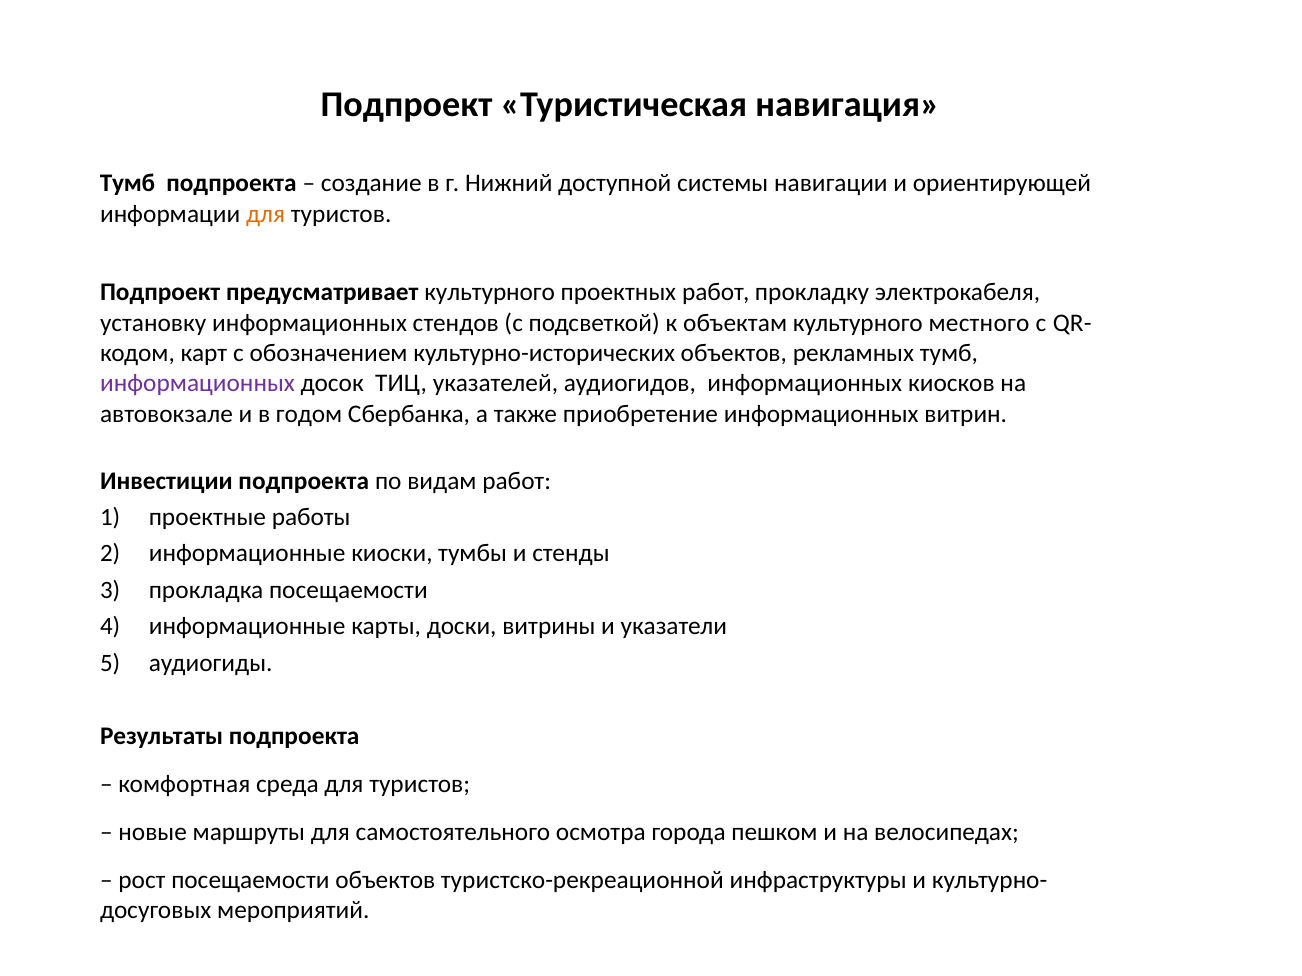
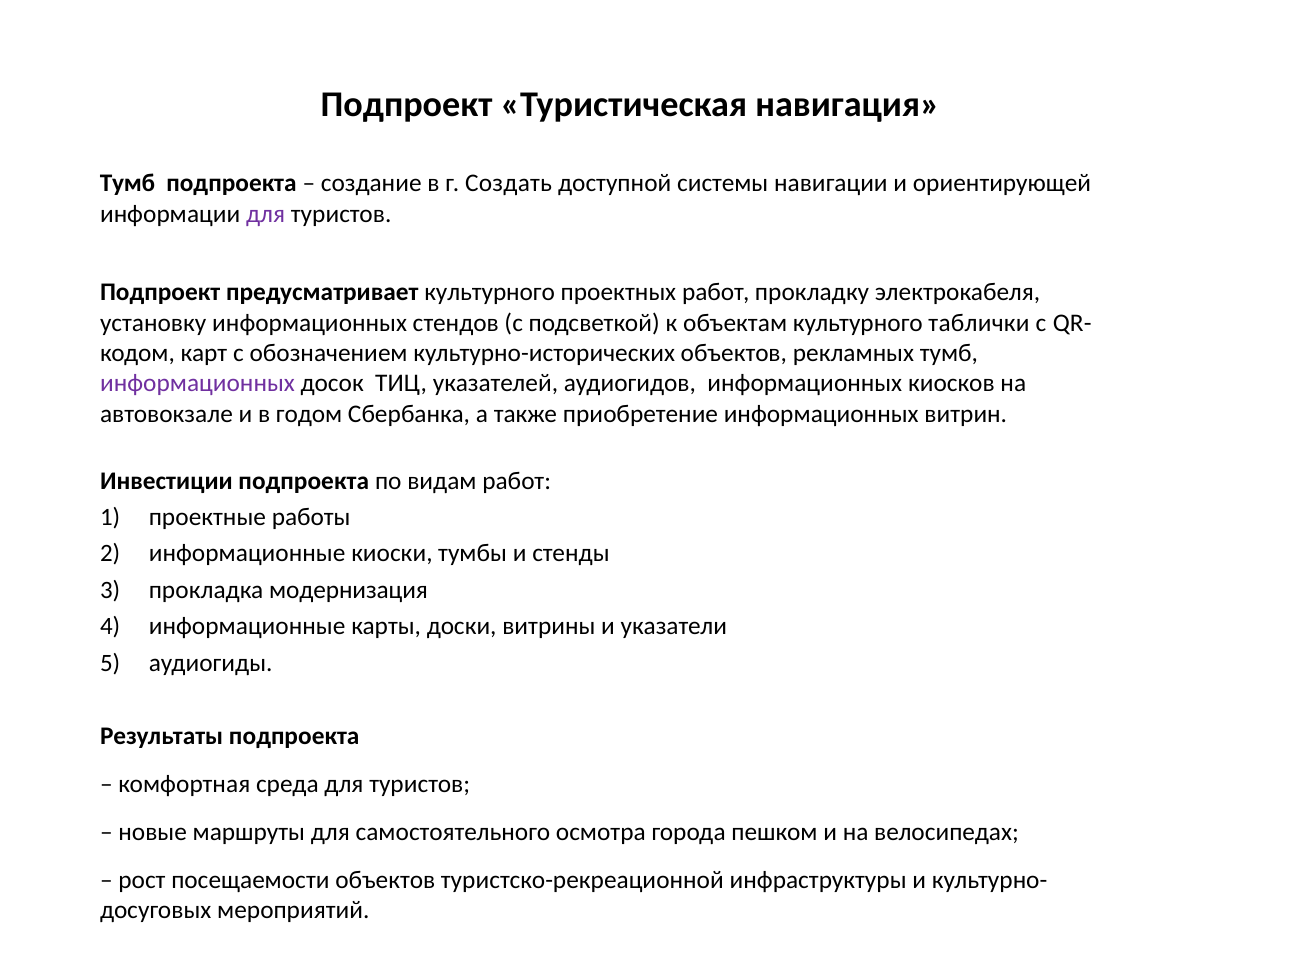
Нижний: Нижний -> Создать (509, 184)
для colour: orange -> purple (266, 214)
местного: местного -> таблички (979, 323)
прокладка посещаемости: посещаемости -> модернизация (348, 590)
